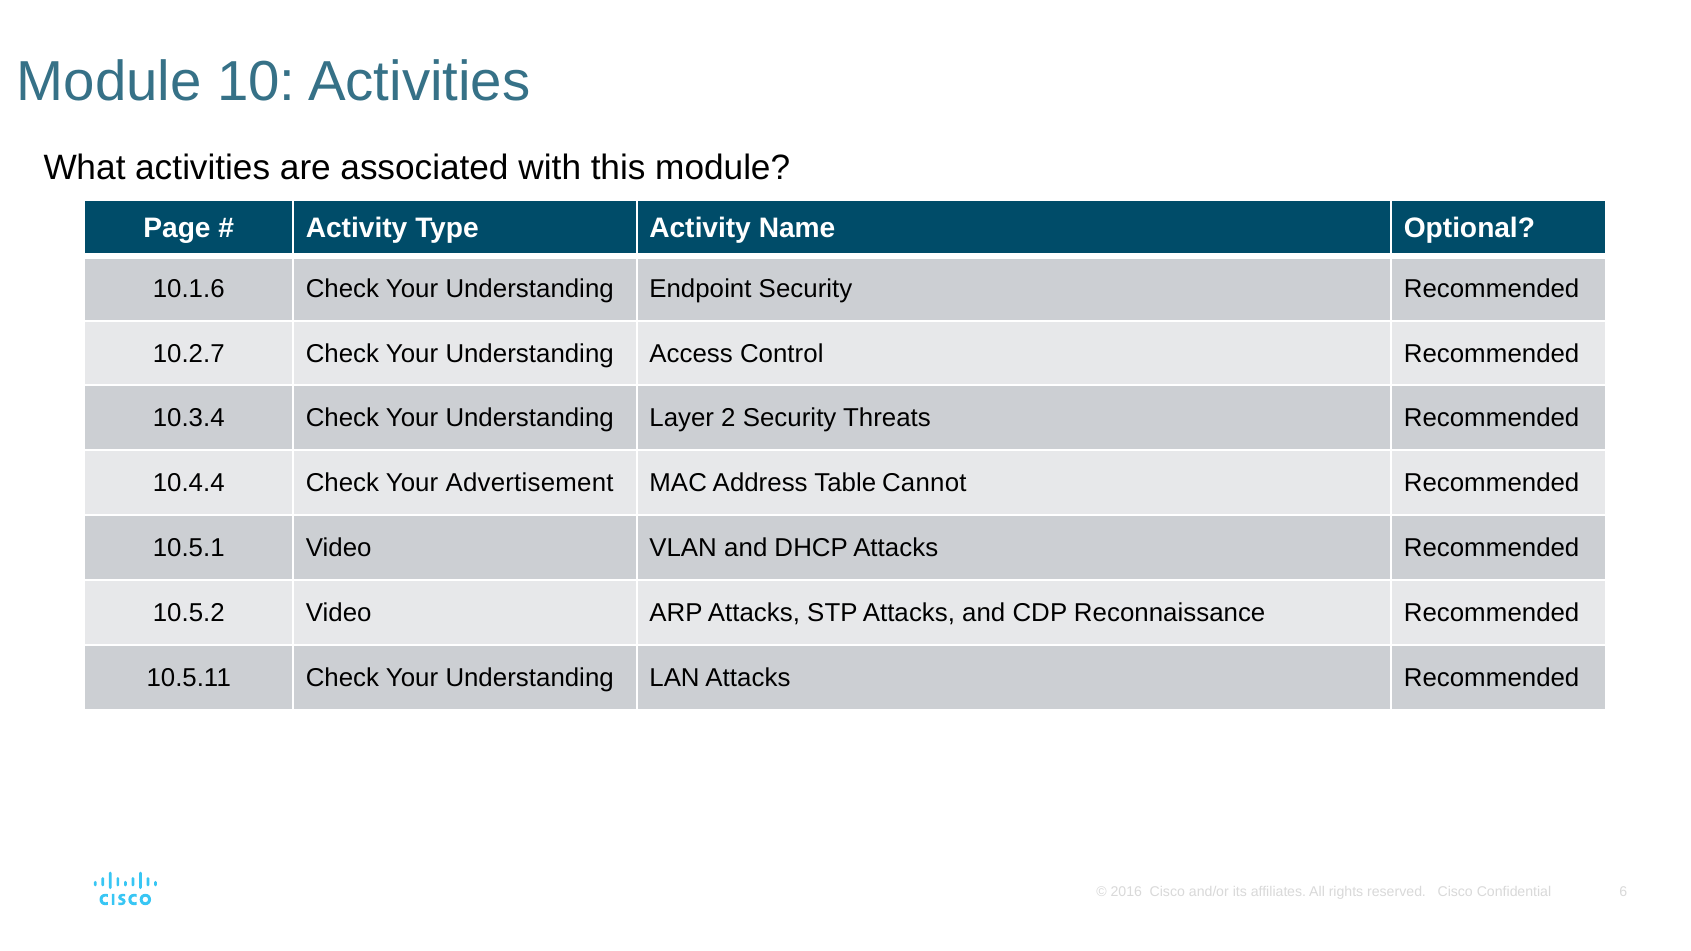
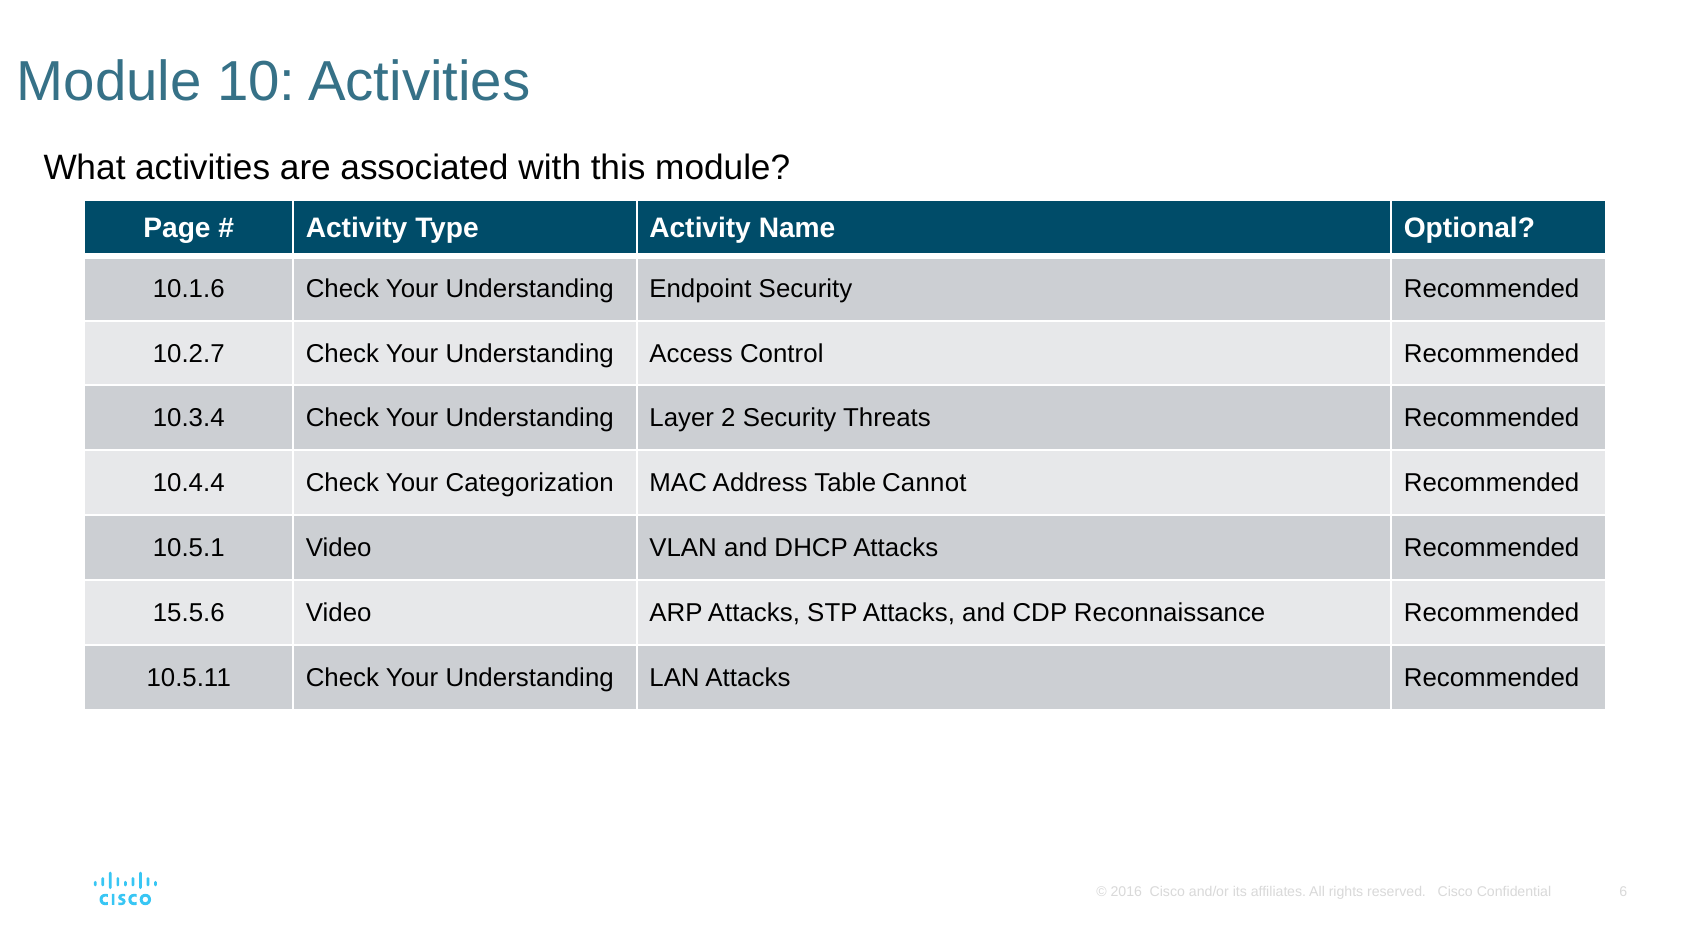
Advertisement: Advertisement -> Categorization (530, 483)
10.5.2: 10.5.2 -> 15.5.6 (189, 613)
